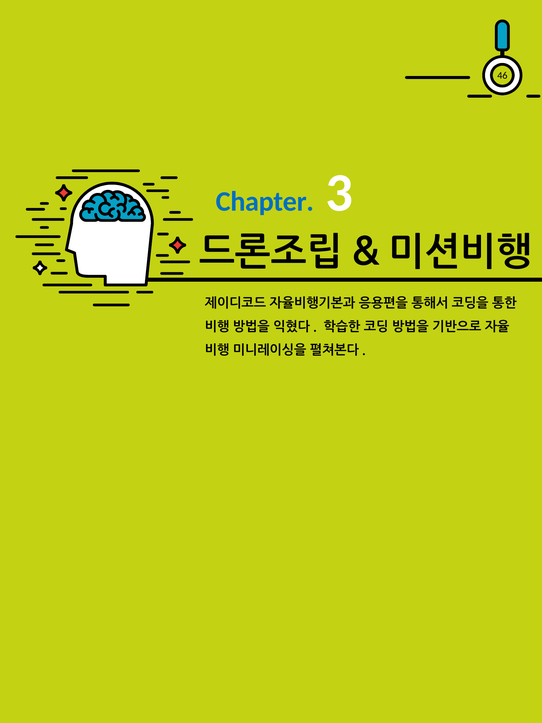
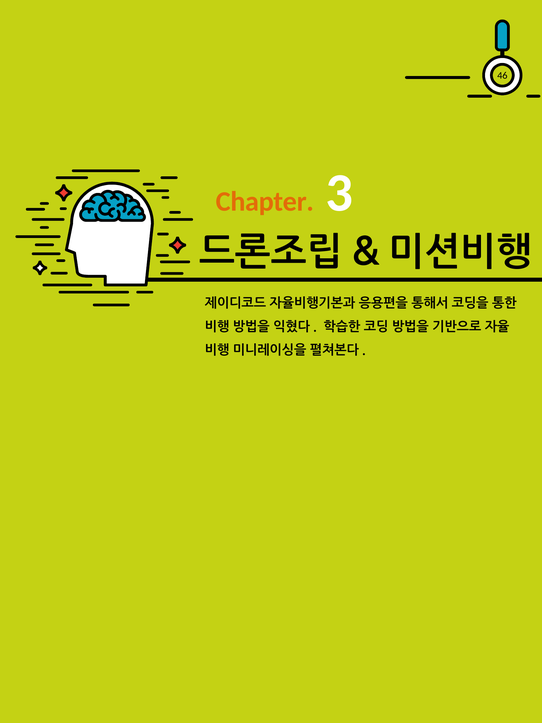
Chapter colour: blue -> orange (265, 202)
